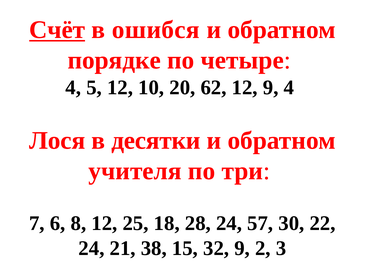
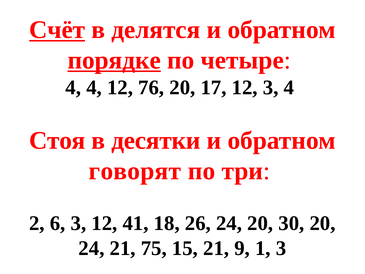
ошибся: ошибся -> делятся (156, 30)
порядке underline: none -> present (114, 60)
4 5: 5 -> 4 (94, 88)
10: 10 -> 76 (151, 88)
62: 62 -> 17 (214, 88)
12 9: 9 -> 3 (271, 88)
Лося: Лося -> Стоя (57, 140)
учителя: учителя -> говорят (135, 171)
7: 7 -> 2 (37, 223)
6 8: 8 -> 3 (78, 223)
25: 25 -> 41 (136, 223)
28: 28 -> 26 (198, 223)
24 57: 57 -> 20 (260, 223)
30 22: 22 -> 20 (323, 223)
38: 38 -> 75 (154, 248)
15 32: 32 -> 21 (216, 248)
2: 2 -> 1 (263, 248)
